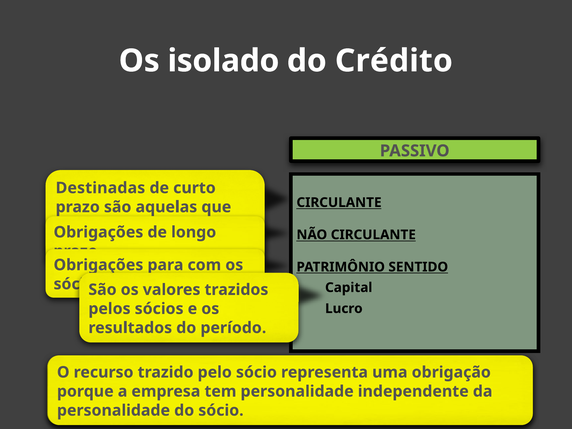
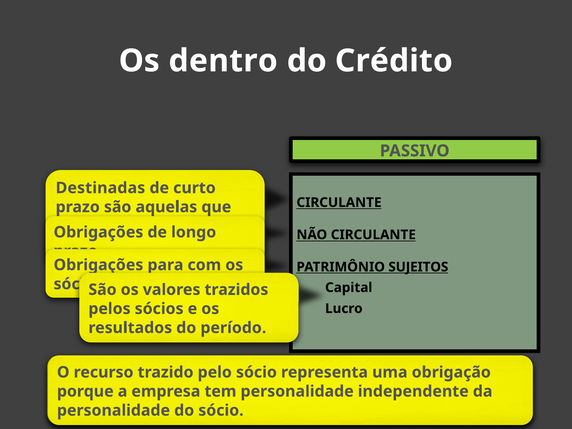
Os isolado: isolado -> dentro (223, 61)
SENTIDO: SENTIDO -> SUJEITOS (418, 267)
